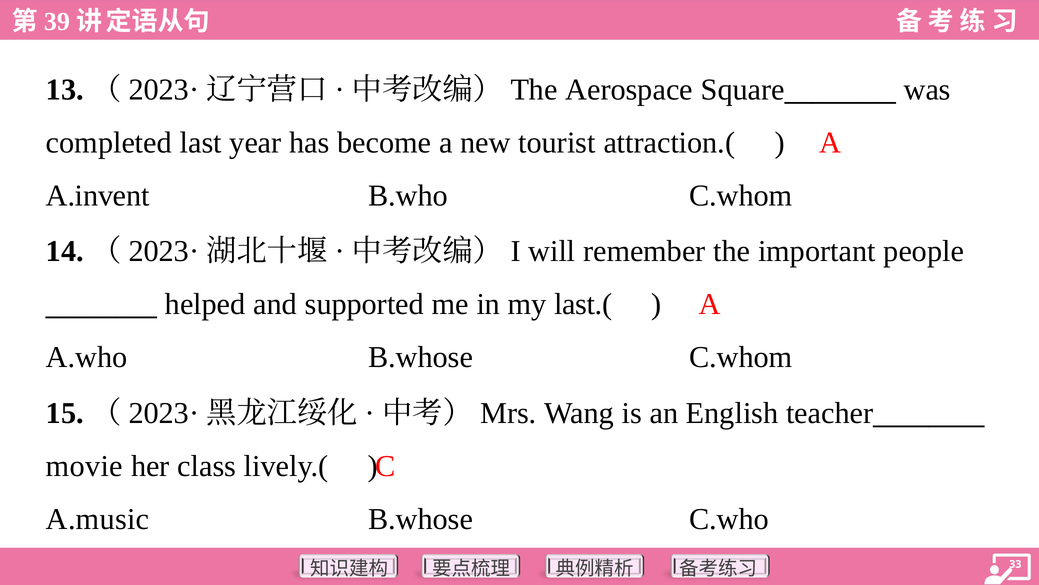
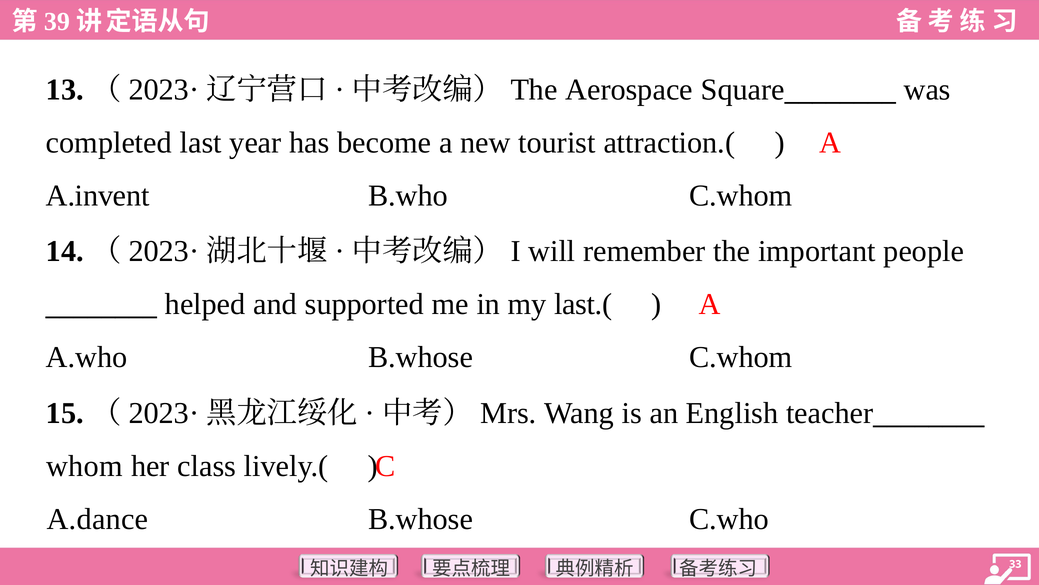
movie: movie -> whom (84, 466)
A.music: A.music -> A.dance (97, 519)
